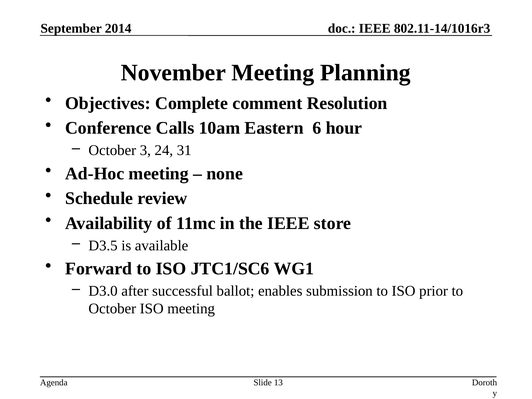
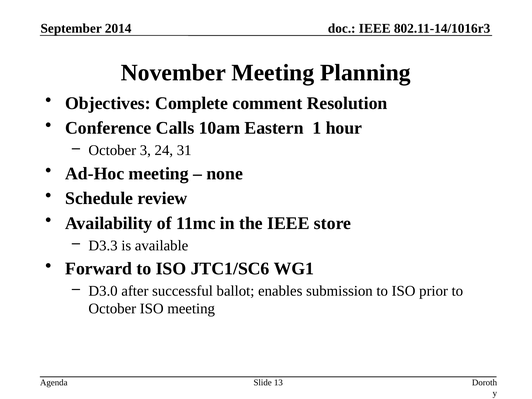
6: 6 -> 1 (317, 128)
D3.5: D3.5 -> D3.3 (103, 245)
